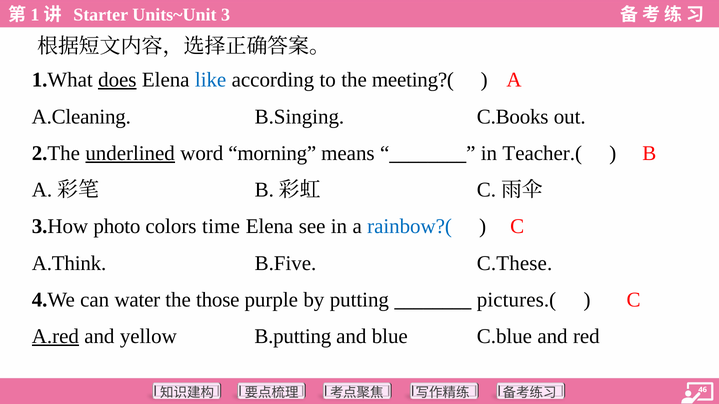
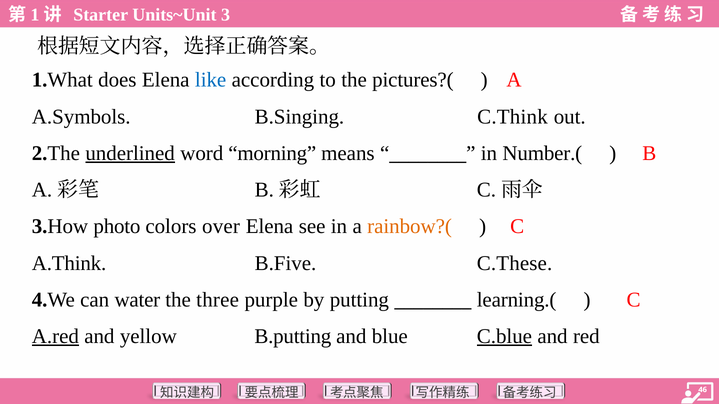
does underline: present -> none (117, 80)
meeting?(: meeting?( -> pictures?( (413, 80)
A.Cleaning: A.Cleaning -> A.Symbols (81, 117)
C.Books: C.Books -> C.Think (512, 117)
Teacher.(: Teacher.( -> Number.( (542, 153)
time: time -> over (221, 227)
rainbow?( colour: blue -> orange (410, 227)
those: those -> three (218, 300)
pictures.(: pictures.( -> learning.( (517, 300)
C.blue underline: none -> present (504, 337)
